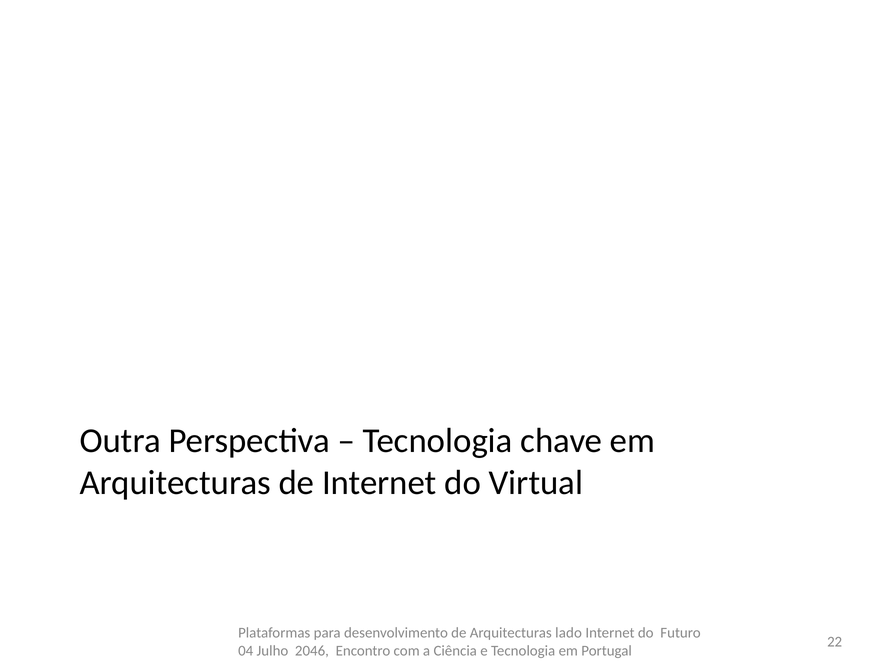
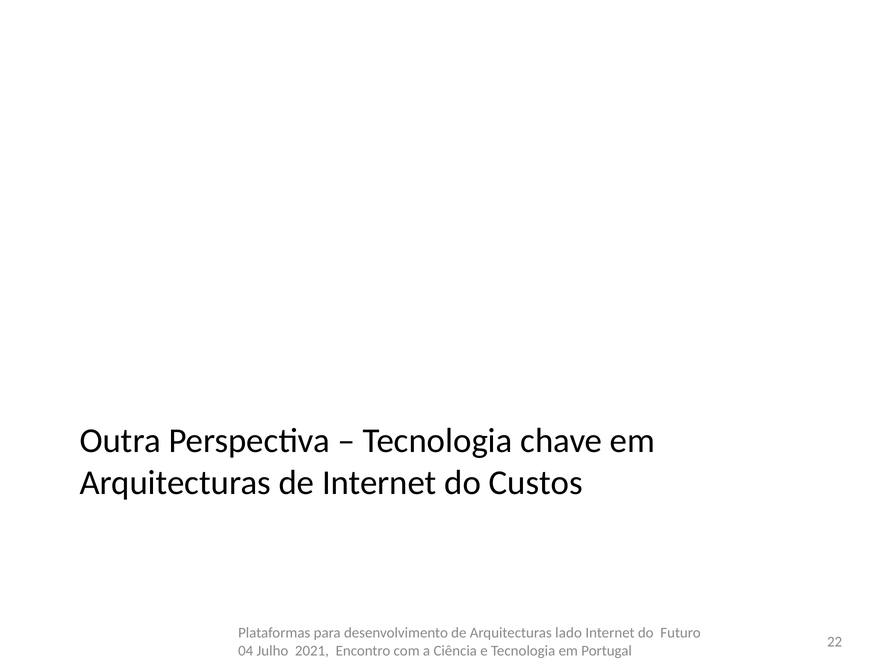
Virtual: Virtual -> Custos (536, 483)
2046: 2046 -> 2021 (312, 651)
